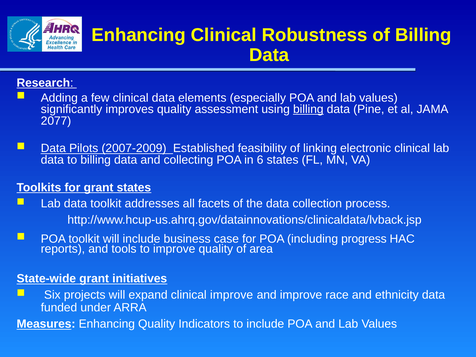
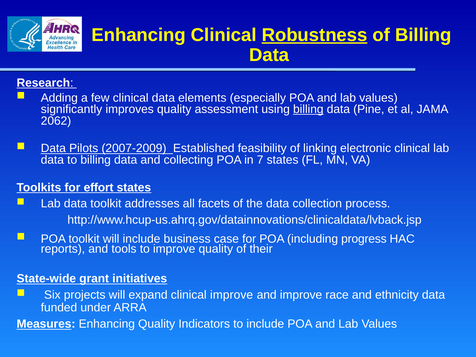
Robustness underline: none -> present (315, 35)
2077: 2077 -> 2062 (56, 121)
6: 6 -> 7 (260, 160)
for grant: grant -> effort (99, 187)
area: area -> their (261, 249)
